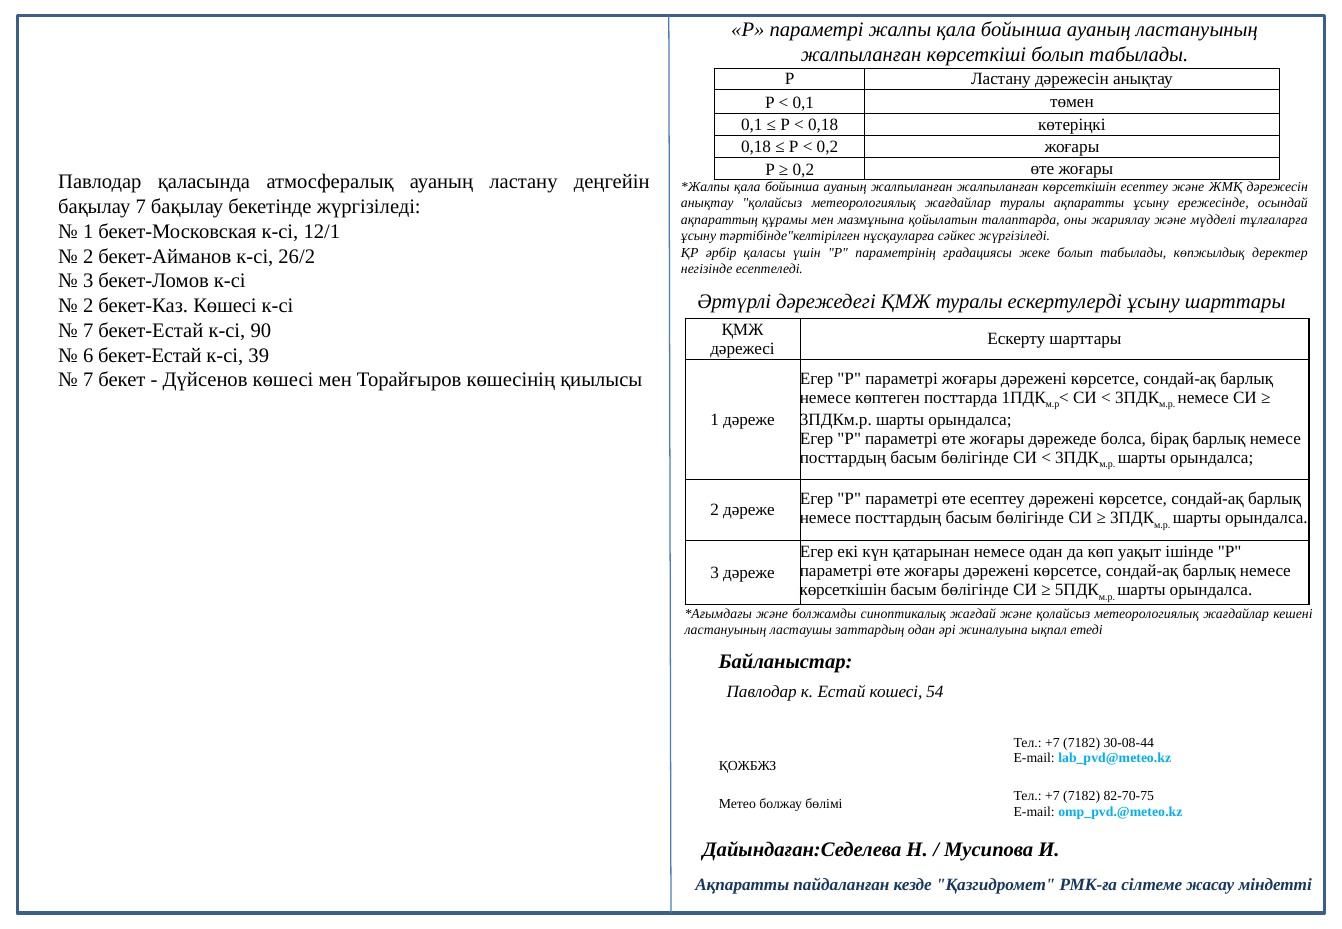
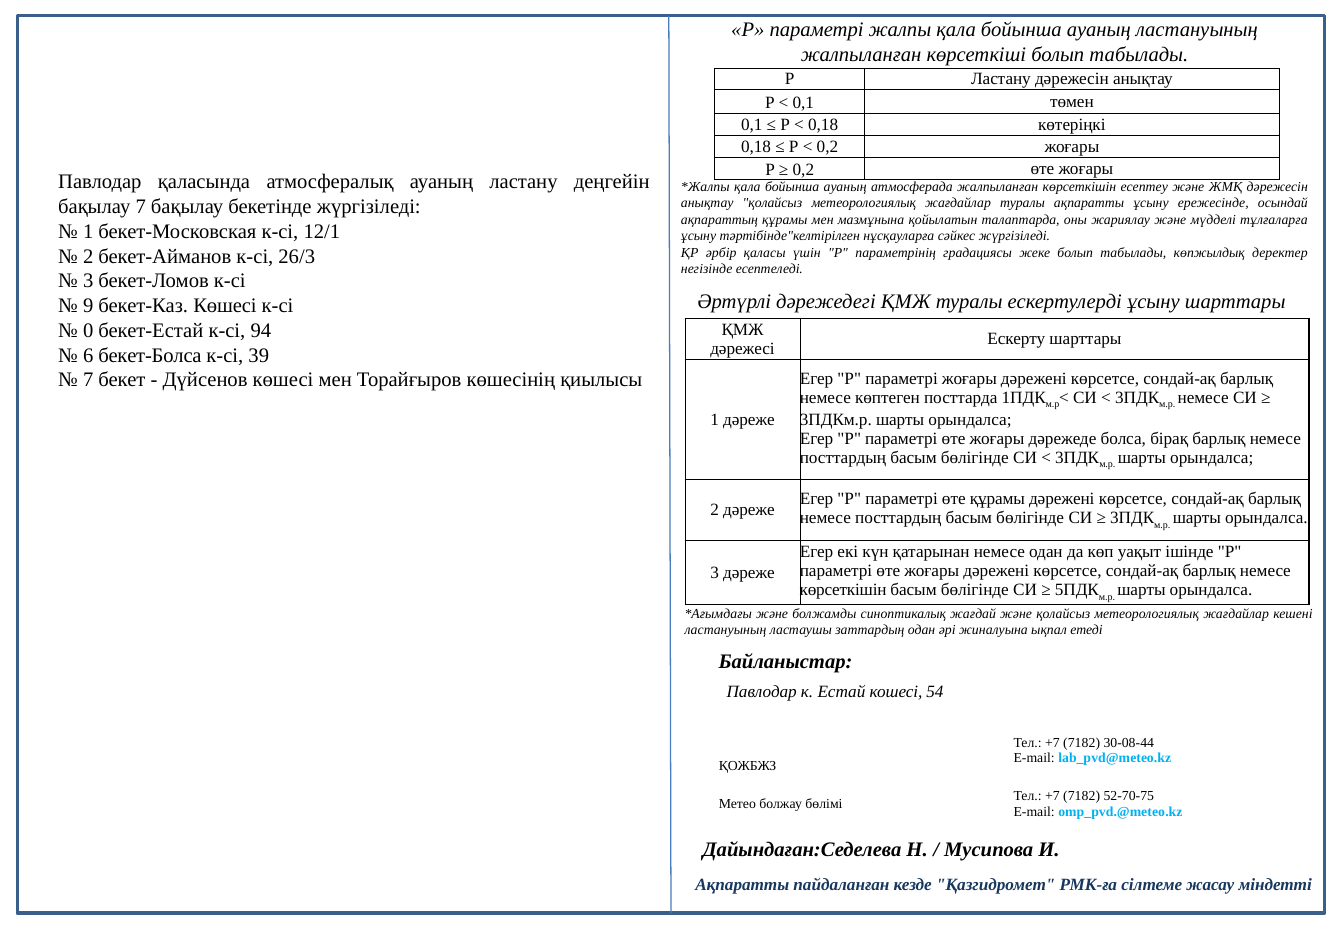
ауаның жалпыланған: жалпыланған -> атмосферада (912, 187)
26/2: 26/2 -> 26/3 (297, 256)
2: 2 -> 9 (88, 306)
7: 7 -> 0 (88, 331)
90: 90 -> 94 (261, 331)
6 бекет-Естай: бекет-Естай -> бекет-Болса (150, 355)
өте есептеу: есептеу -> құрамы (997, 499)
82-70-75: 82-70-75 -> 52-70-75 (1129, 796)
